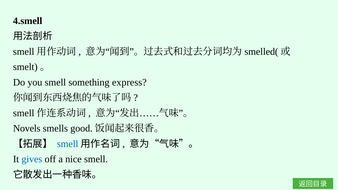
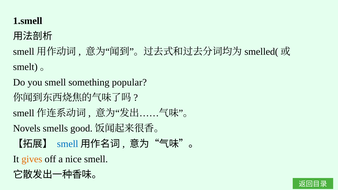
4.smell: 4.smell -> 1.smell (28, 21)
express: express -> popular (129, 82)
gives colour: blue -> orange (32, 159)
